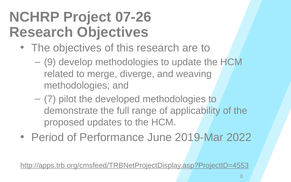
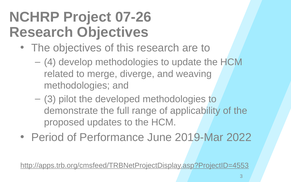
9: 9 -> 4 (50, 62)
7: 7 -> 3 (50, 99)
